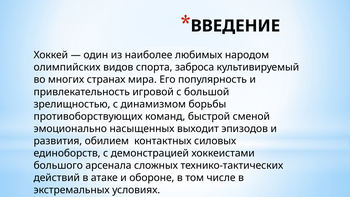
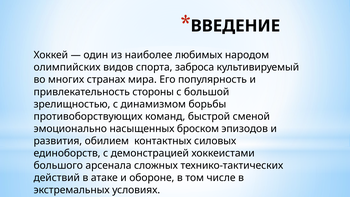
игровой: игровой -> стороны (153, 92)
выходит: выходит -> броском (198, 129)
